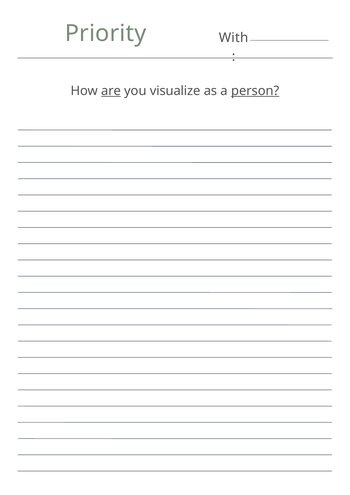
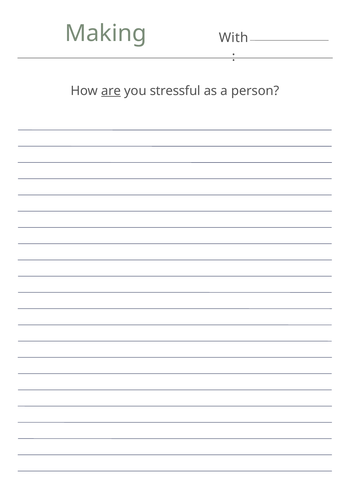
Priority: Priority -> Making (106, 33)
visualize: visualize -> stressful (175, 91)
person underline: present -> none (255, 91)
